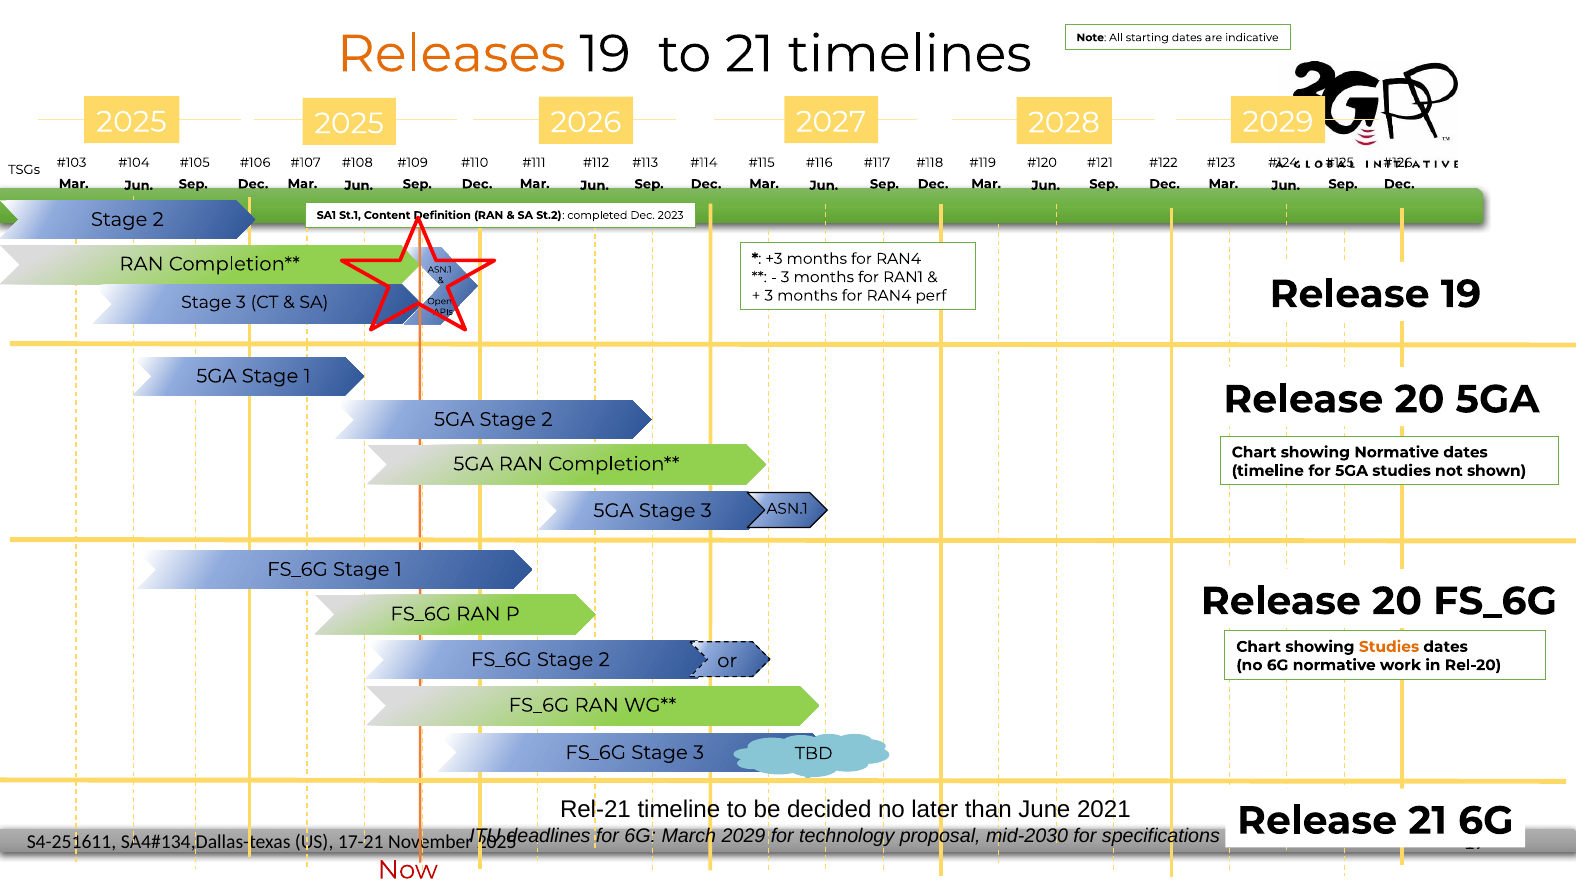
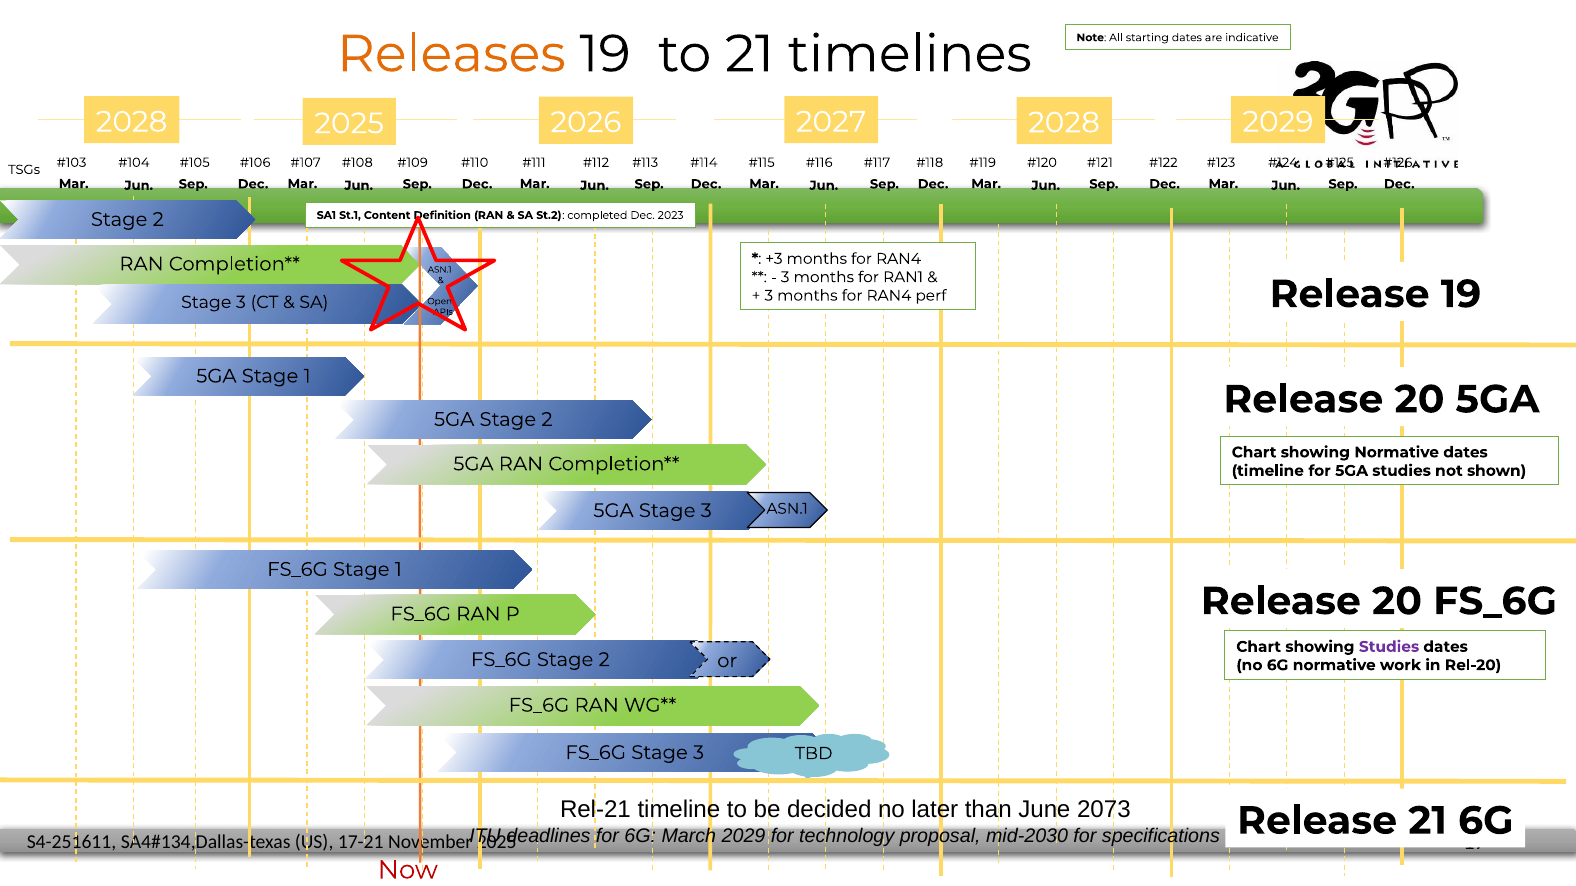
2025: 2025 -> 2028 (132, 122)
Studies colour: orange -> purple (1389, 647)
2021: 2021 -> 2073 (1104, 810)
